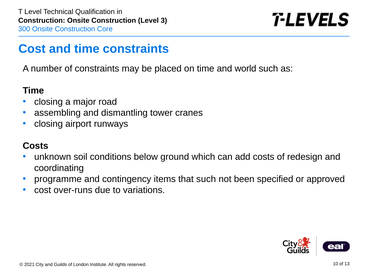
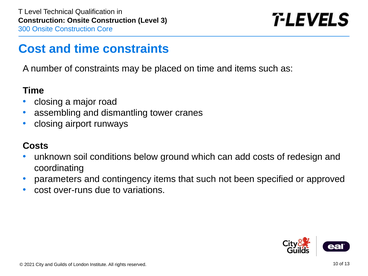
and world: world -> items (245, 69)
programme: programme -> parameters (58, 179)
